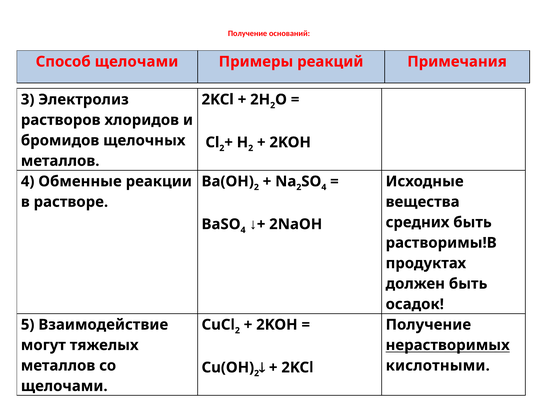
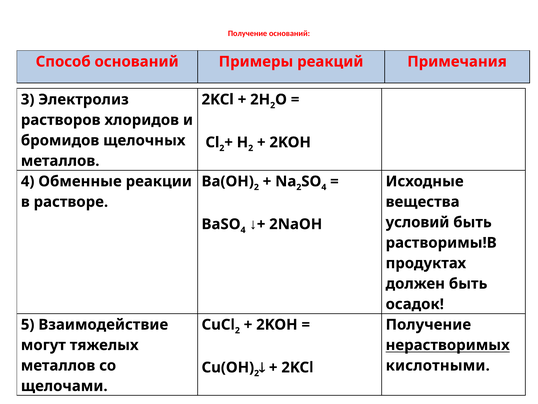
Способ щелочами: щелочами -> оснований (137, 62)
средних: средних -> условий (417, 222)
